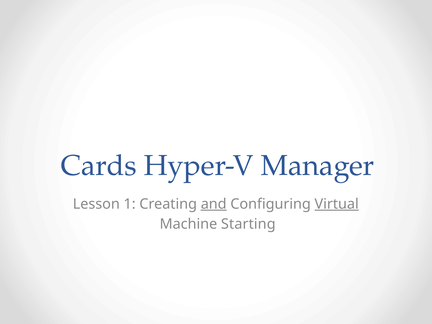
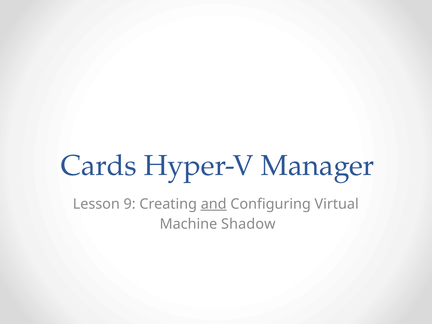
1: 1 -> 9 (130, 204)
Virtual underline: present -> none (337, 204)
Starting: Starting -> Shadow (248, 224)
